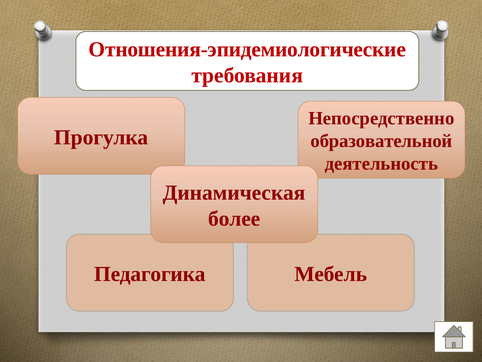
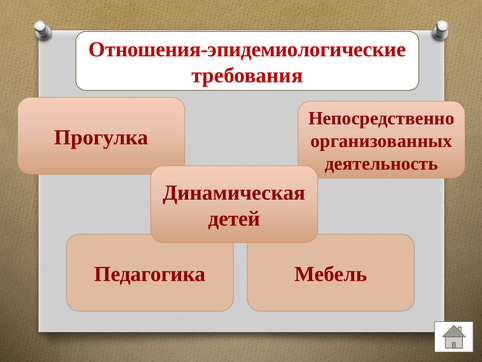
образовательной: образовательной -> организованных (381, 141)
более: более -> детей (234, 218)
